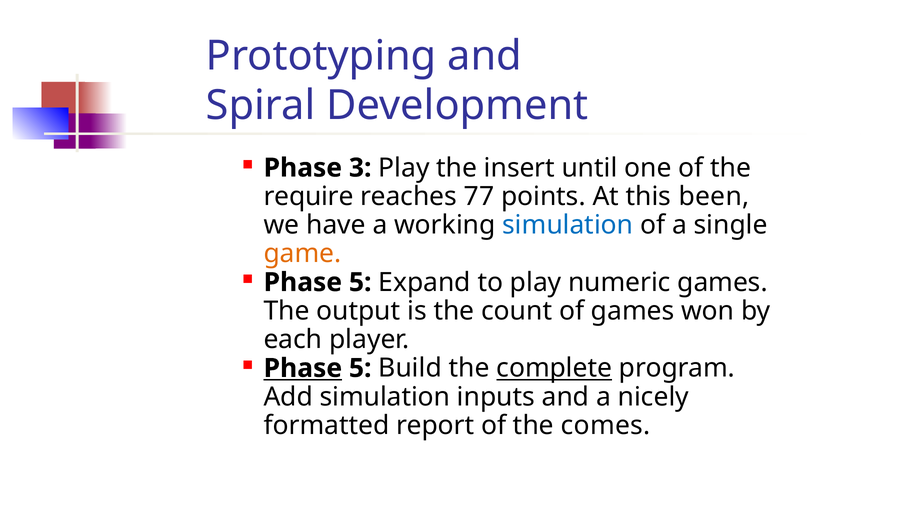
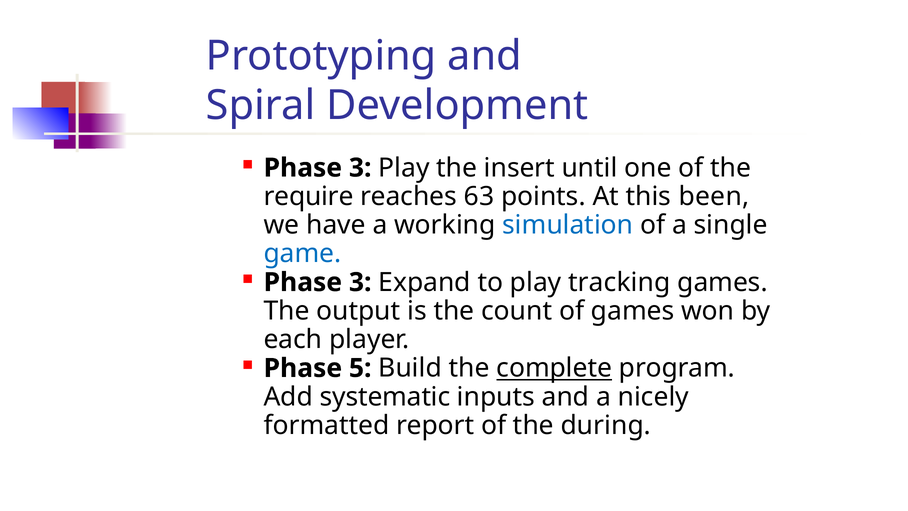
77: 77 -> 63 (479, 196)
game colour: orange -> blue (302, 254)
5: 5 -> 3 (360, 282)
numeric: numeric -> tracking (619, 282)
Phase underline: present -> none (303, 368)
Add simulation: simulation -> systematic (385, 397)
comes: comes -> during (606, 425)
